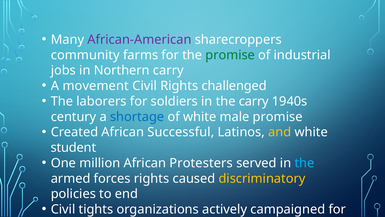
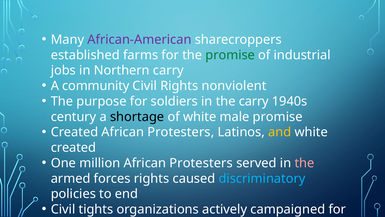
community: community -> established (85, 55)
movement: movement -> community (96, 86)
Rights challenged: challenged -> nonviolent (234, 86)
laborers: laborers -> purpose (101, 101)
shortage colour: blue -> black (137, 117)
Created African Successful: Successful -> Protesters (181, 132)
student: student -> created (73, 147)
the colour: light blue -> pink (304, 163)
discriminatory colour: yellow -> light blue (262, 178)
